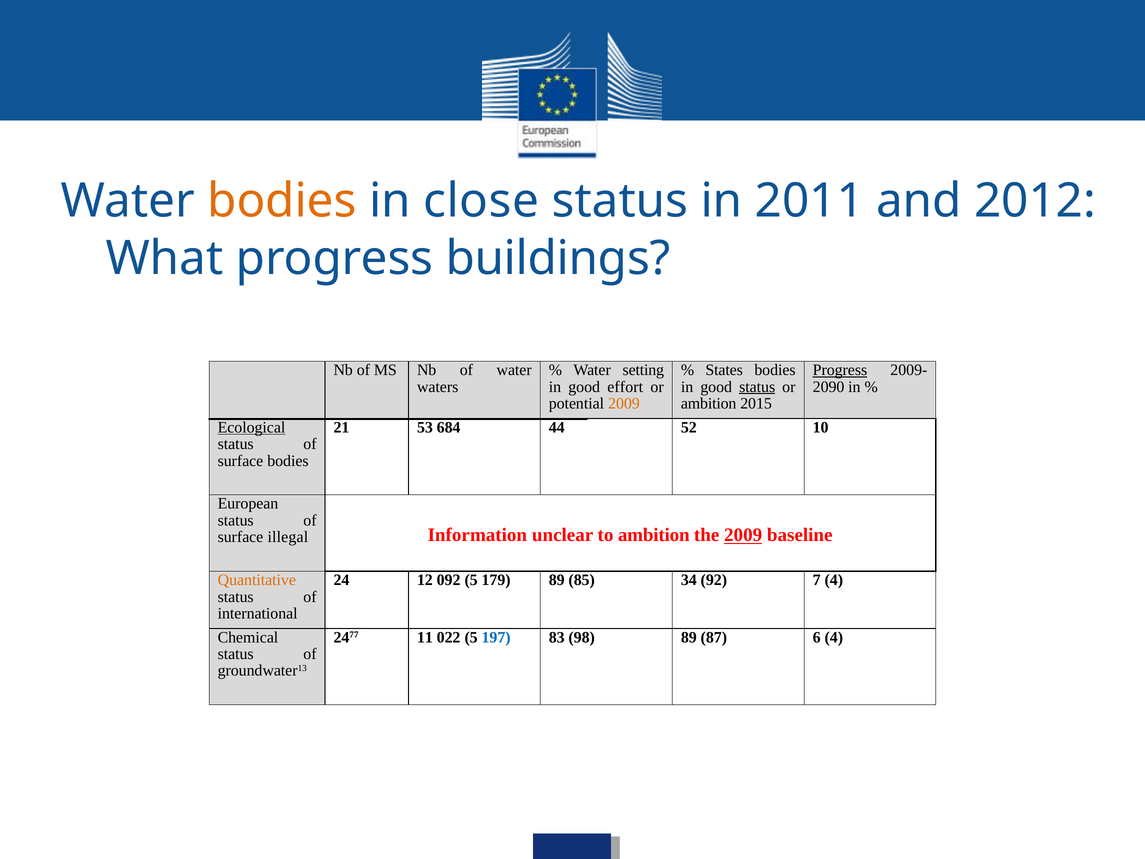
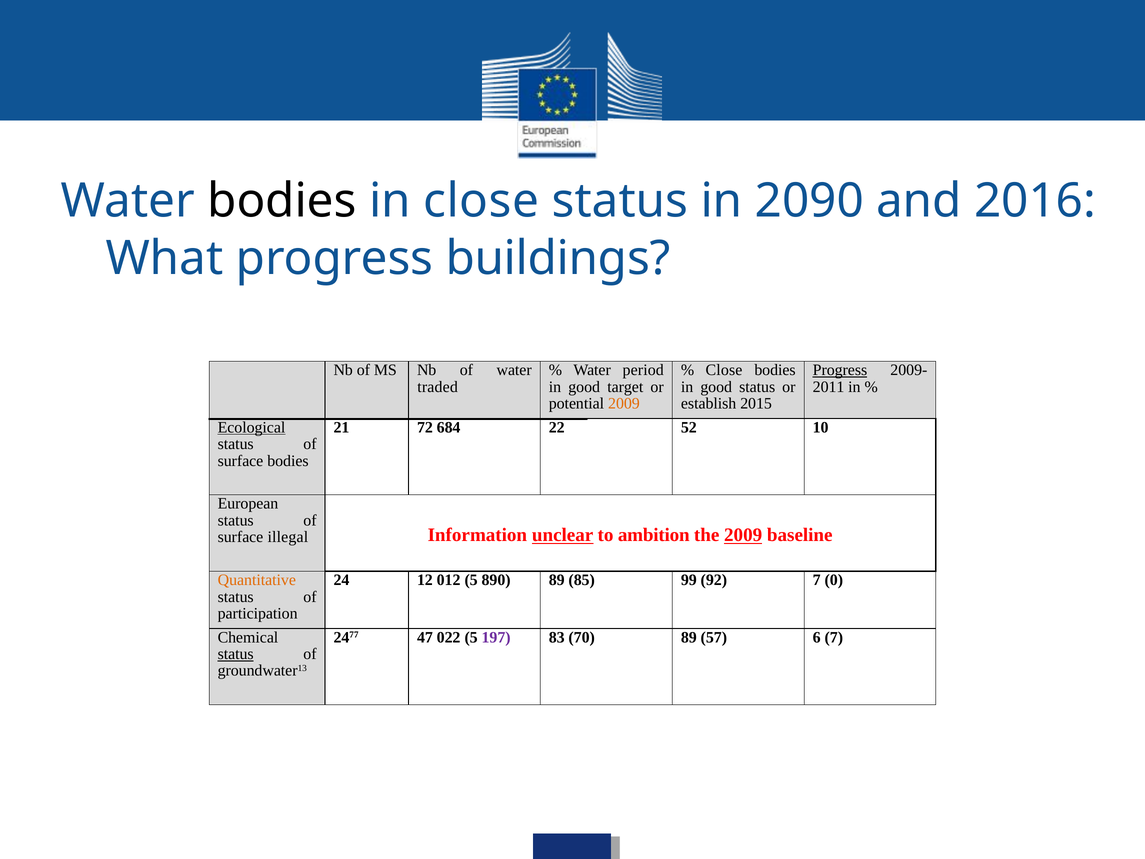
bodies colour: orange -> black (282, 201)
2011: 2011 -> 2090 (809, 201)
2012: 2012 -> 2016 (1035, 201)
setting: setting -> period (643, 370)
States: States -> Close (724, 370)
waters: waters -> traded (438, 387)
effort: effort -> target (625, 387)
status underline: present -> none (757, 387)
2090: 2090 -> 2011 (829, 387)
ambition: ambition -> establish (709, 403)
53: 53 -> 72 (425, 427)
44: 44 -> 22 (557, 427)
unclear underline: none -> present (563, 535)
092: 092 -> 012 (449, 580)
179: 179 -> 890 (496, 580)
34: 34 -> 99 (689, 580)
7 4: 4 -> 0 (834, 580)
international: international -> participation (258, 613)
11: 11 -> 47 (425, 637)
197 colour: blue -> purple (496, 637)
98: 98 -> 70 (582, 637)
87: 87 -> 57 (714, 637)
6 4: 4 -> 7 (834, 637)
status underline: none -> present (236, 654)
